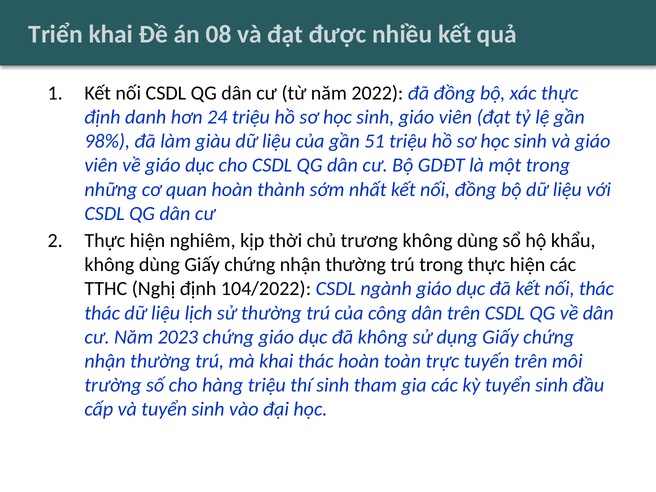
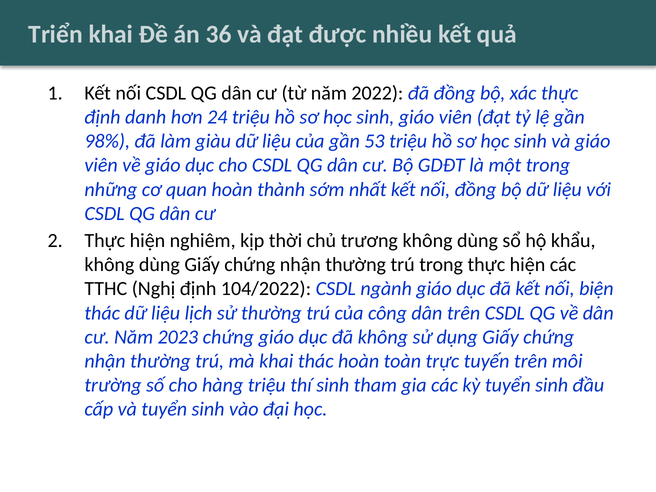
08: 08 -> 36 (219, 34)
51: 51 -> 53 (374, 141)
nối thác: thác -> biện (596, 289)
